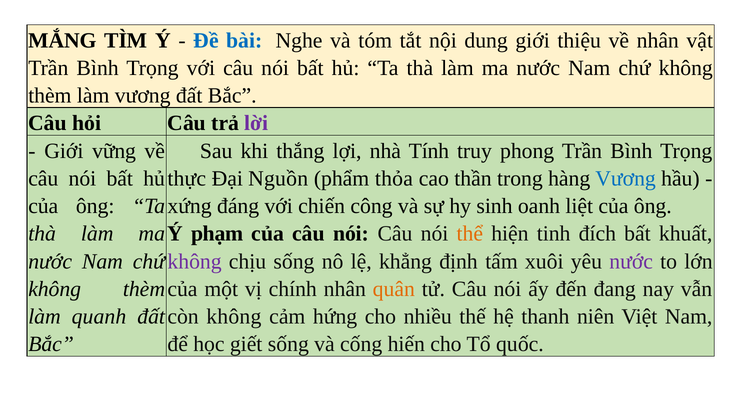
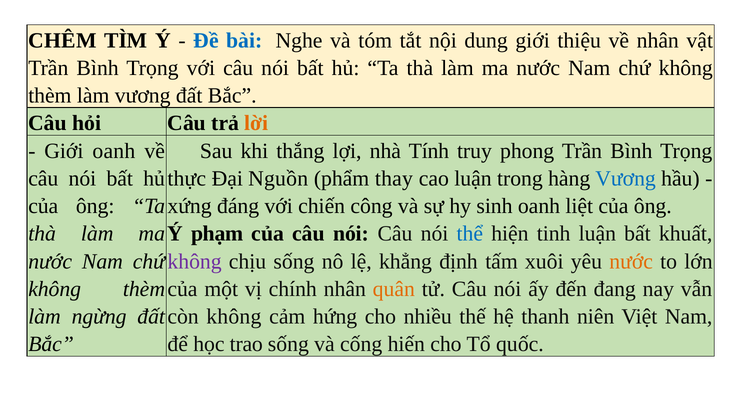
MẮNG: MẮNG -> CHÊM (62, 40)
lời colour: purple -> orange (256, 123)
Giới vững: vững -> oanh (114, 151)
thỏa: thỏa -> thay (394, 178)
cao thần: thần -> luận (473, 178)
thể colour: orange -> blue (470, 234)
tinh đích: đích -> luận (597, 234)
nước colour: purple -> orange (631, 261)
quanh: quanh -> ngừng (99, 316)
giết: giết -> trao (246, 344)
